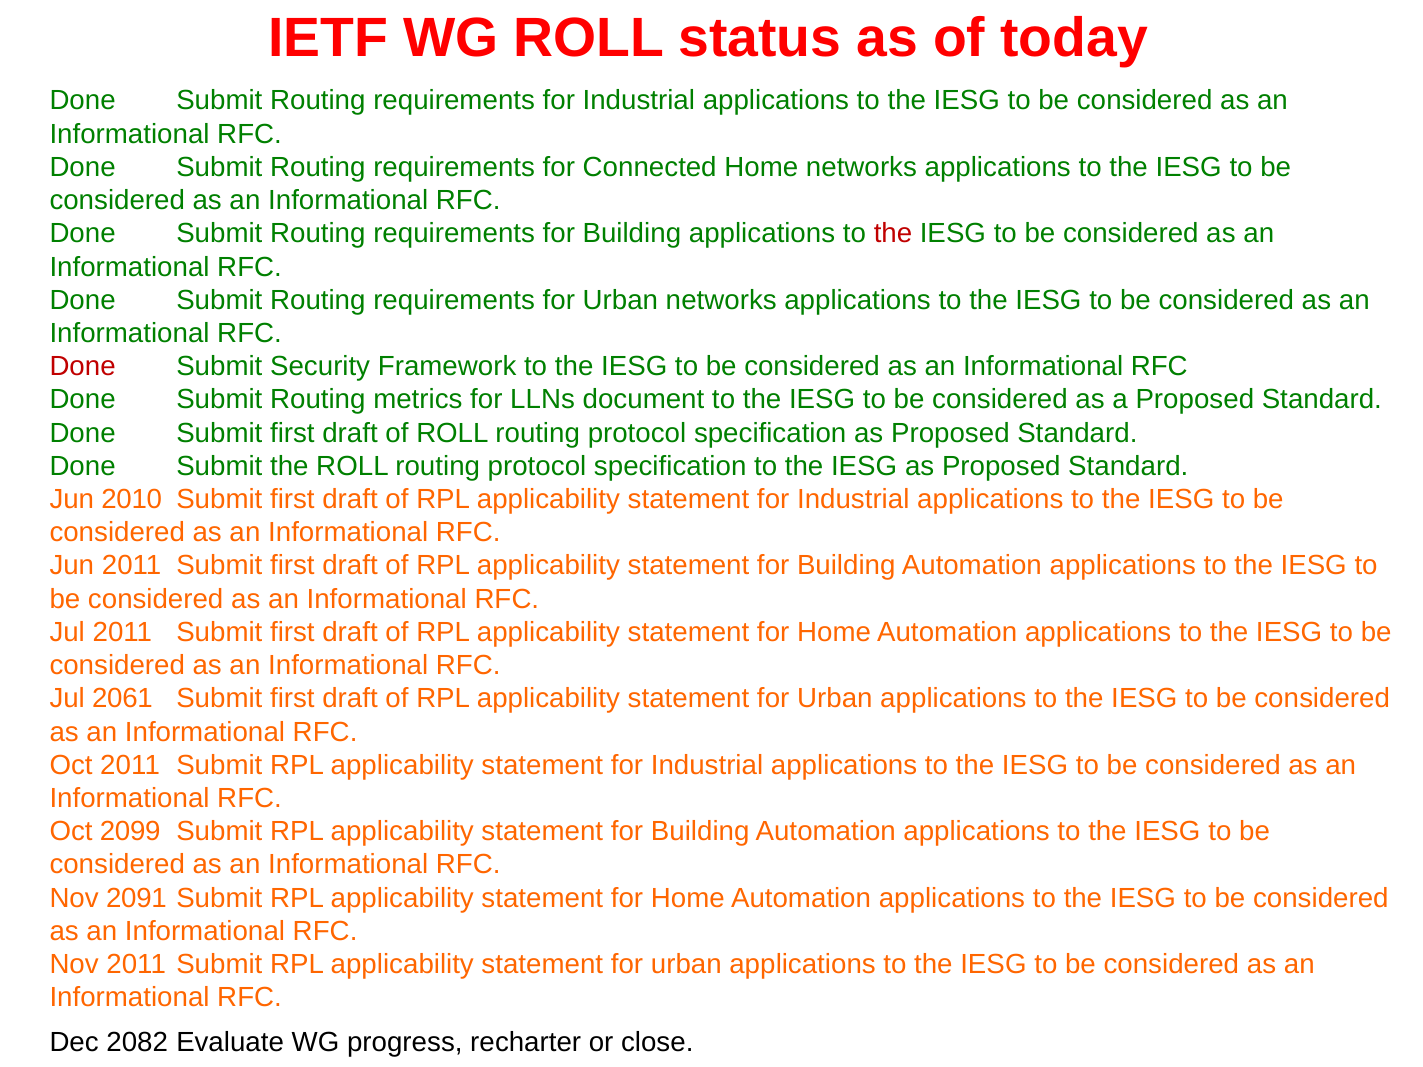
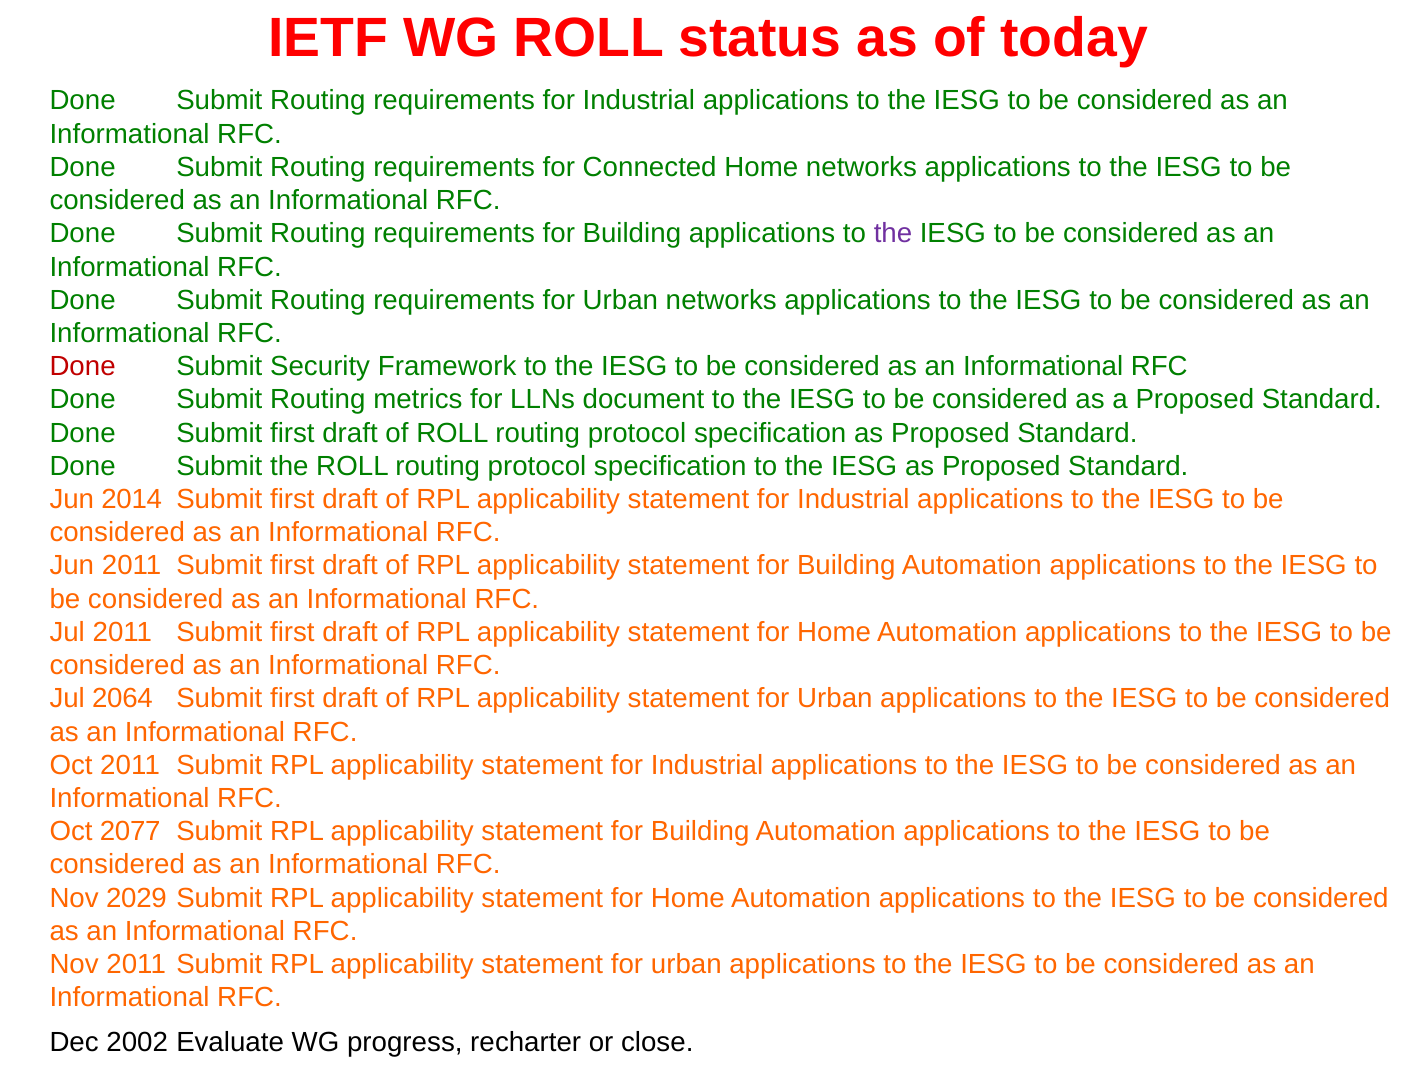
the colour: red -> purple (893, 234)
2010: 2010 -> 2014 (132, 500)
2061: 2061 -> 2064 (122, 699)
2099: 2099 -> 2077 (130, 832)
2091: 2091 -> 2029 (136, 898)
2082: 2082 -> 2002 (137, 1043)
